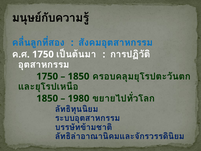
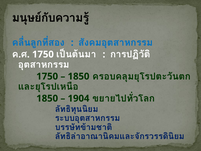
1980: 1980 -> 1904 (79, 98)
